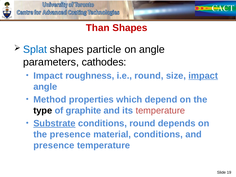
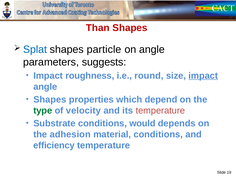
cathodes: cathodes -> suggests (104, 62)
Method: Method -> Shapes (50, 100)
type colour: black -> green (43, 111)
graphite: graphite -> velocity (83, 111)
Substrate underline: present -> none (54, 123)
conditions round: round -> would (142, 123)
the presence: presence -> adhesion (70, 134)
presence: presence -> efficiency (54, 145)
